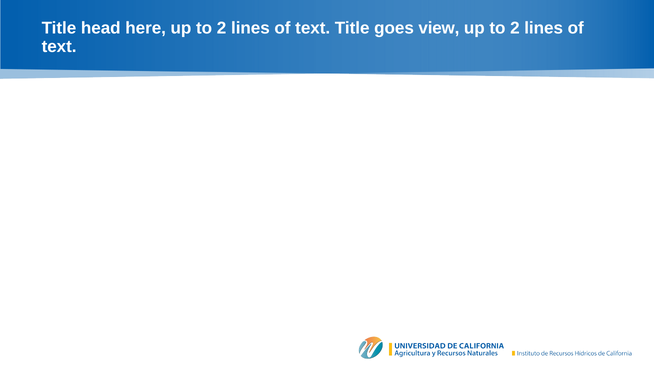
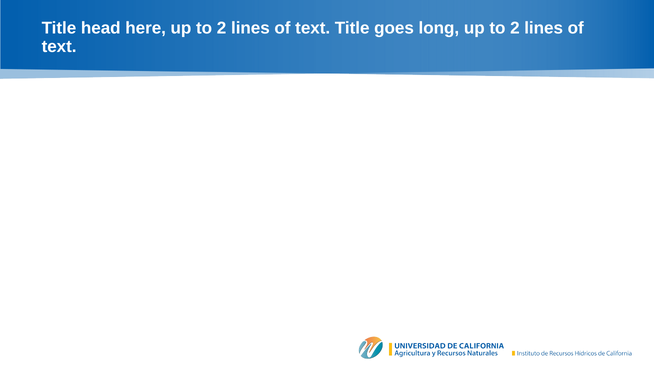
view: view -> long (439, 28)
